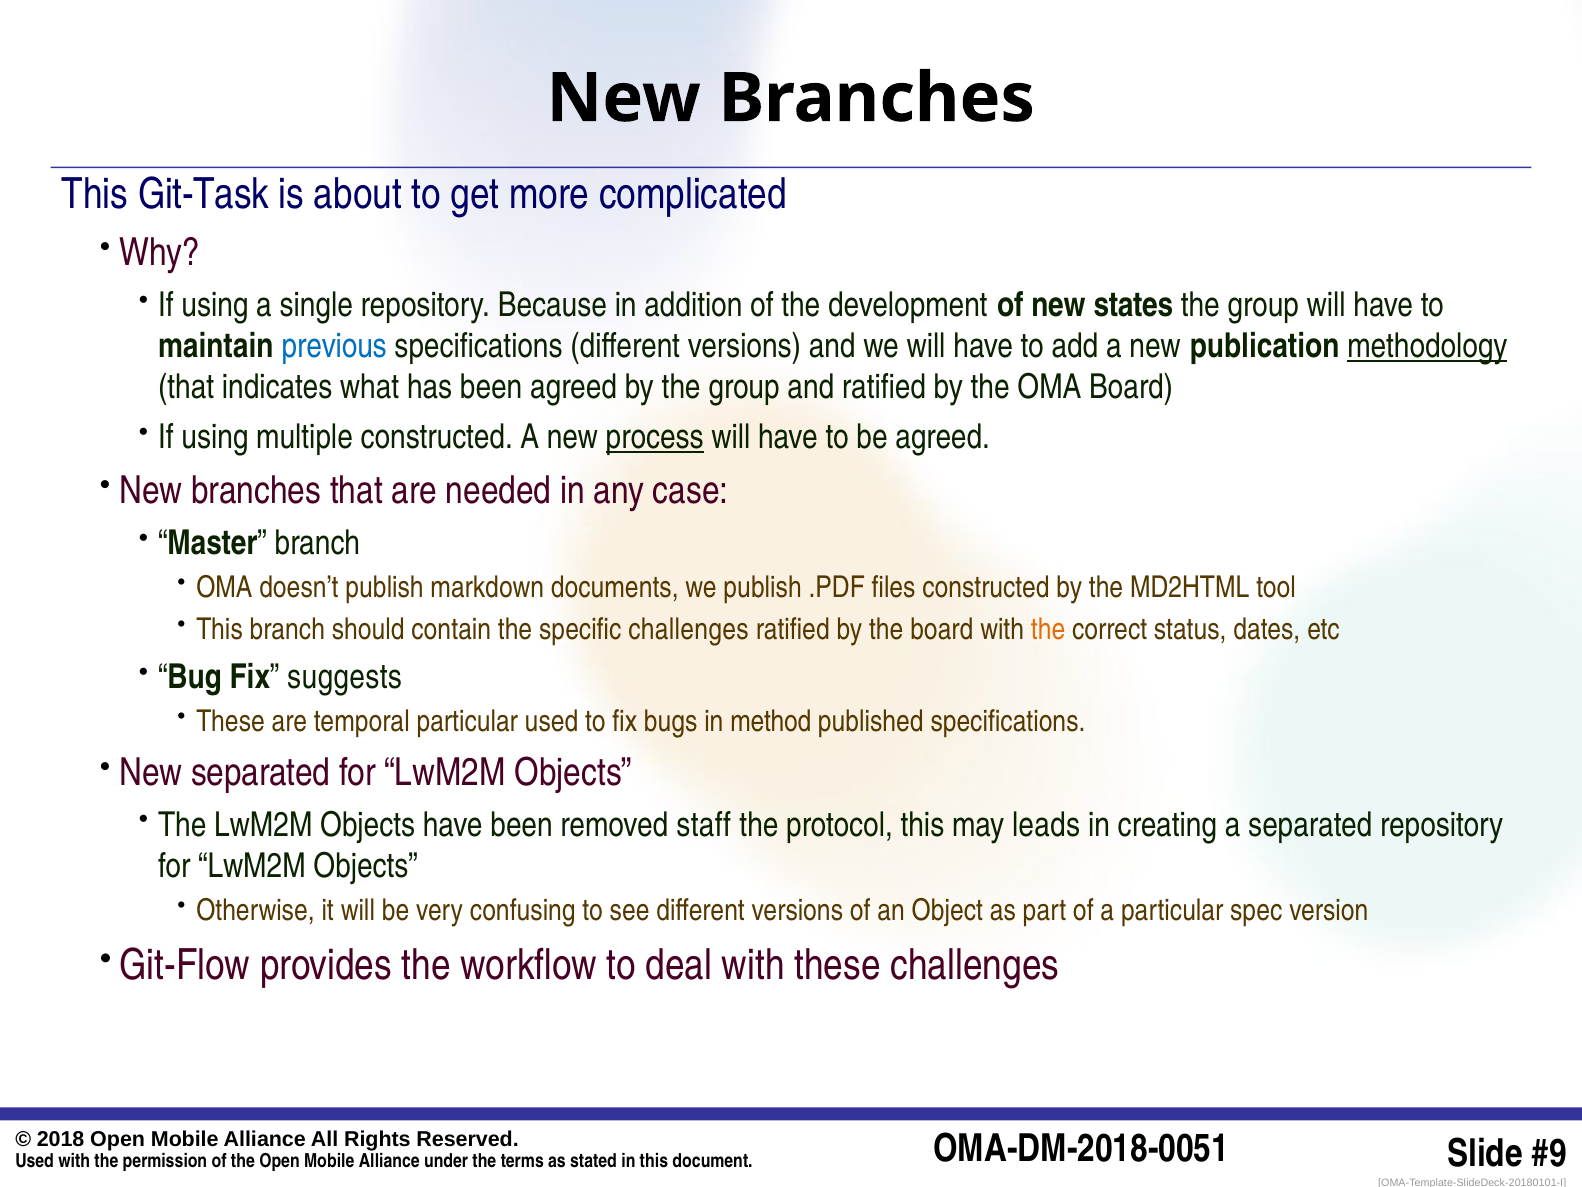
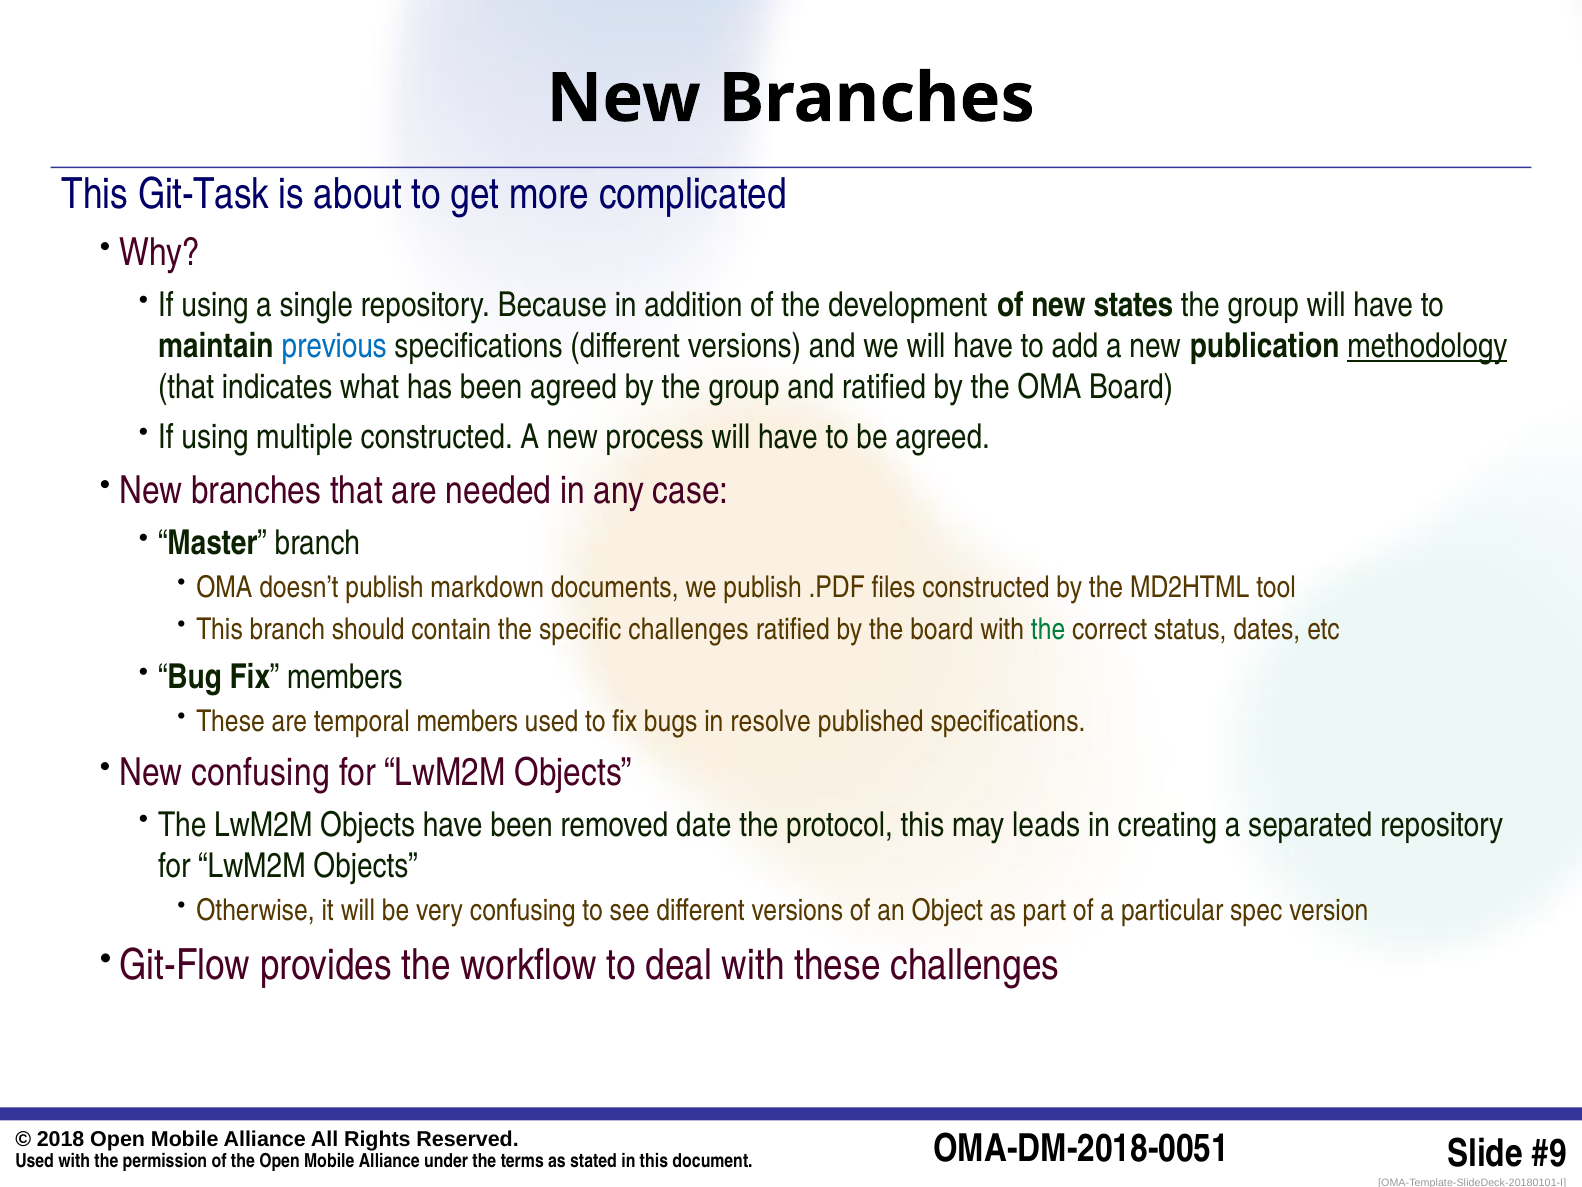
process underline: present -> none (655, 437)
the colour: orange -> green (1048, 629)
Fix suggests: suggests -> members (345, 677)
temporal particular: particular -> members (467, 721)
method: method -> resolve (771, 721)
New separated: separated -> confusing (260, 773)
staff: staff -> date (704, 825)
